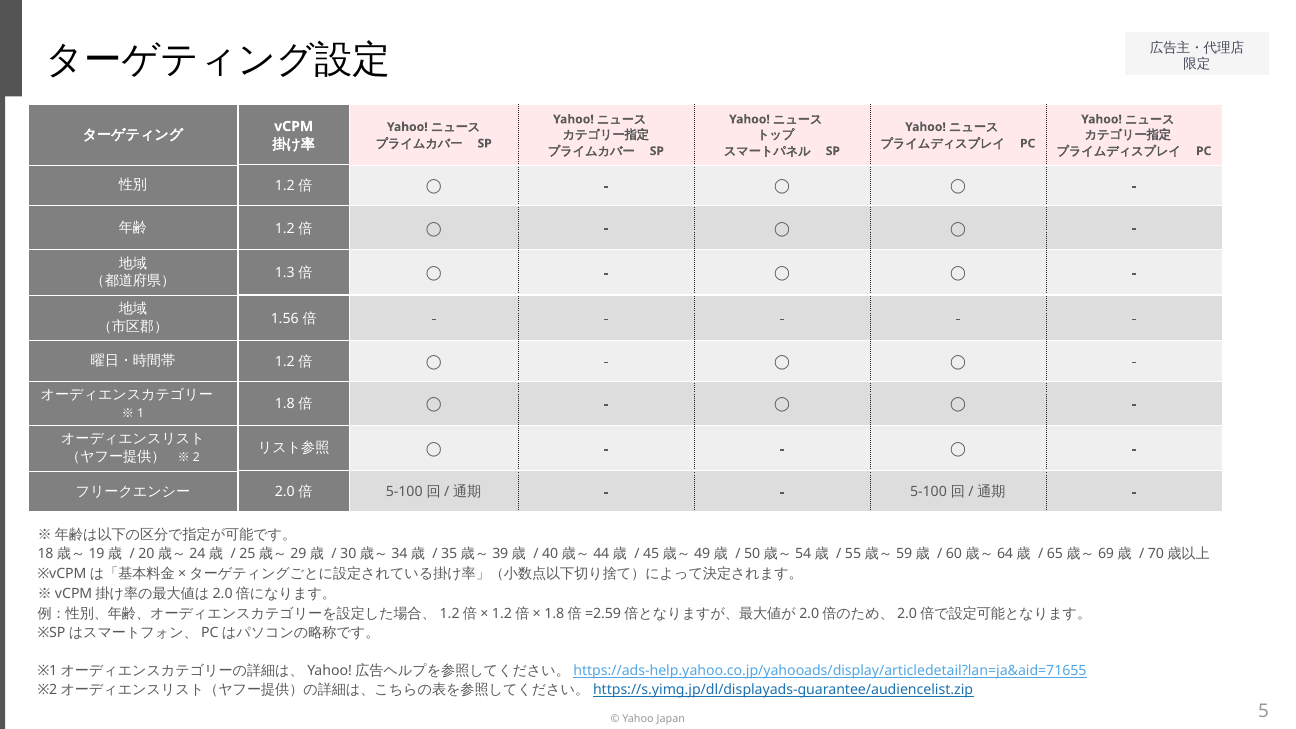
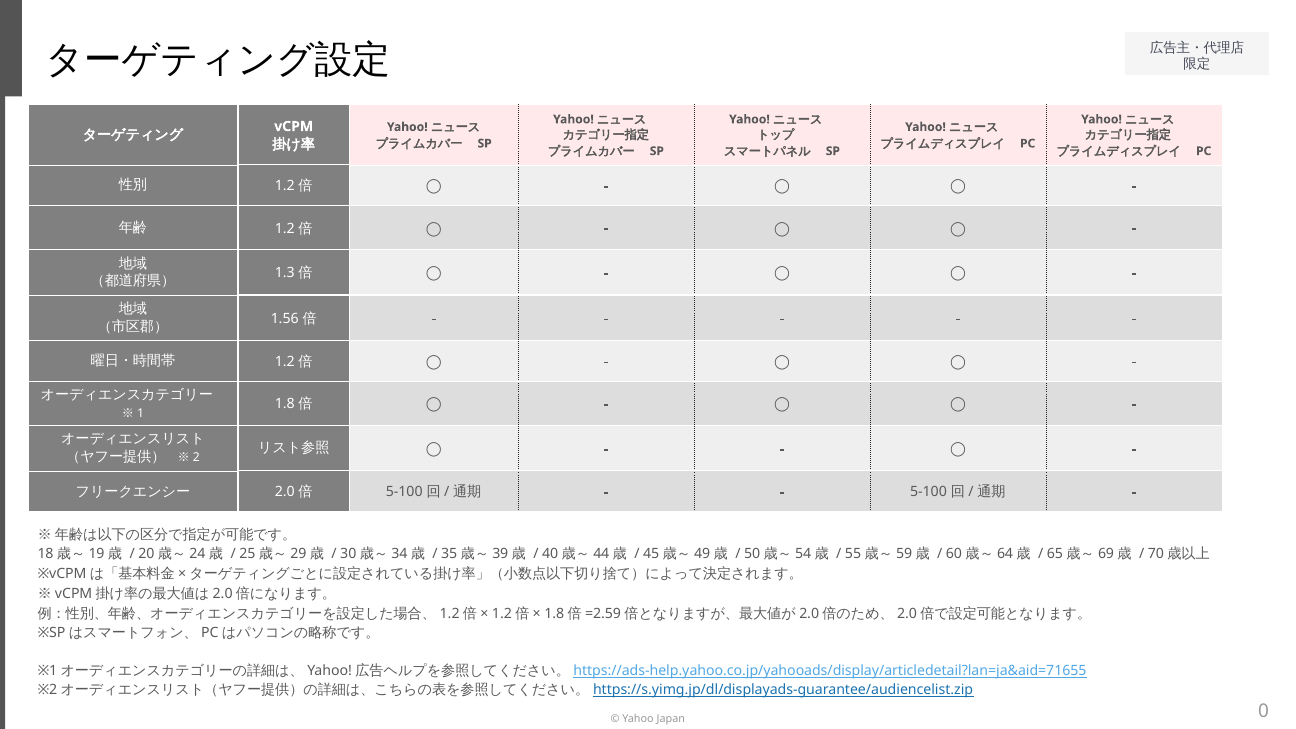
5: 5 -> 0 (1264, 711)
